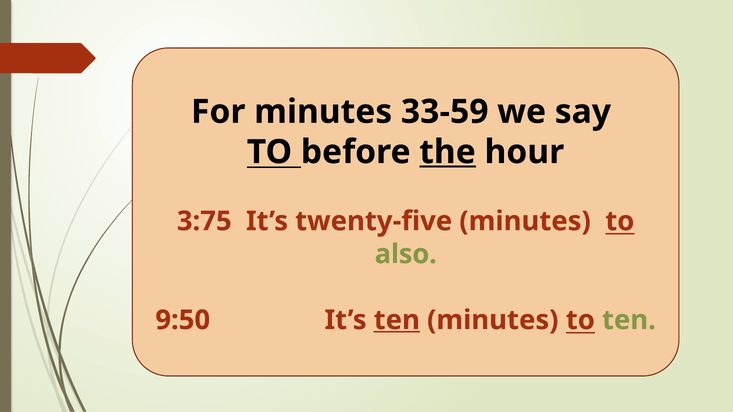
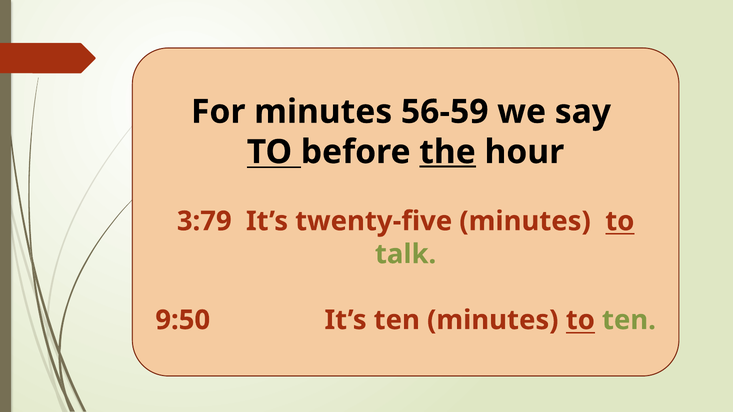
33-59: 33-59 -> 56-59 (445, 112)
3:75: 3:75 -> 3:79 (204, 221)
also: also -> talk (406, 254)
ten underline: present -> none (397, 320)
